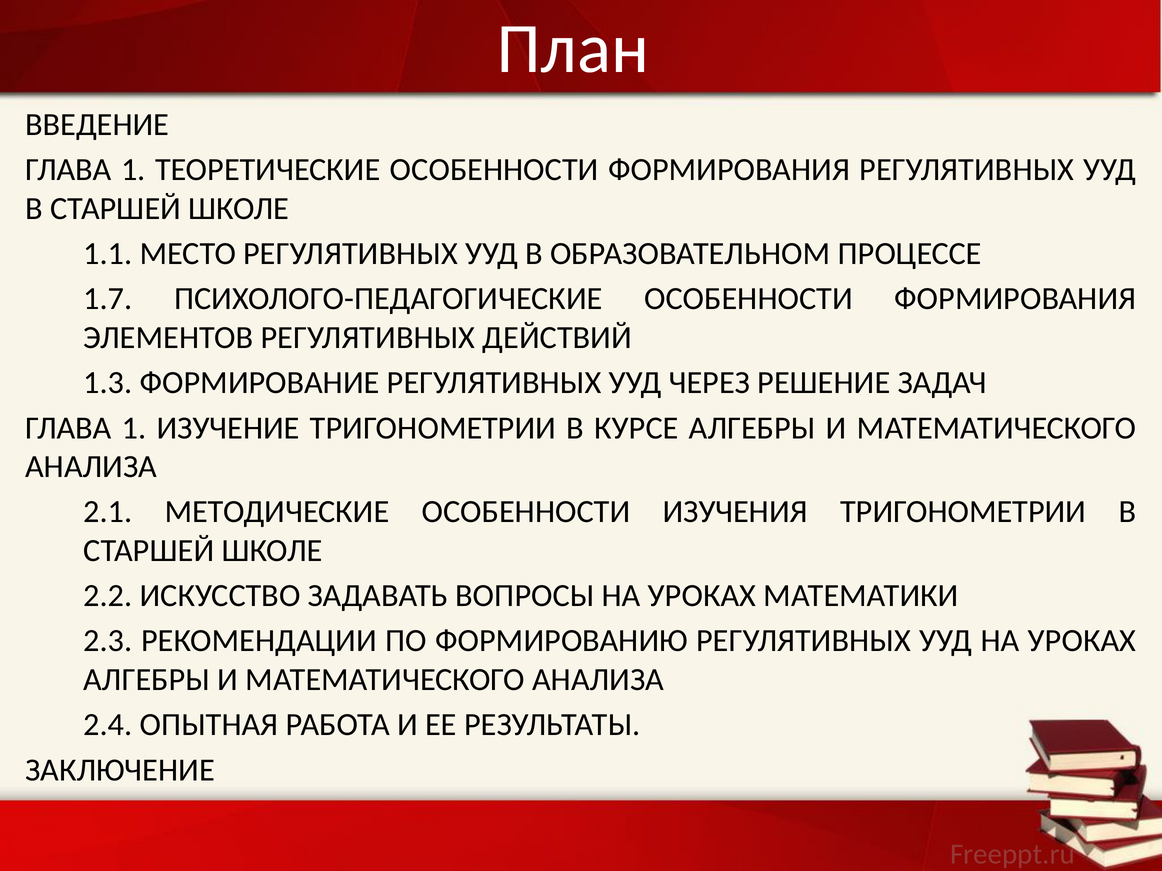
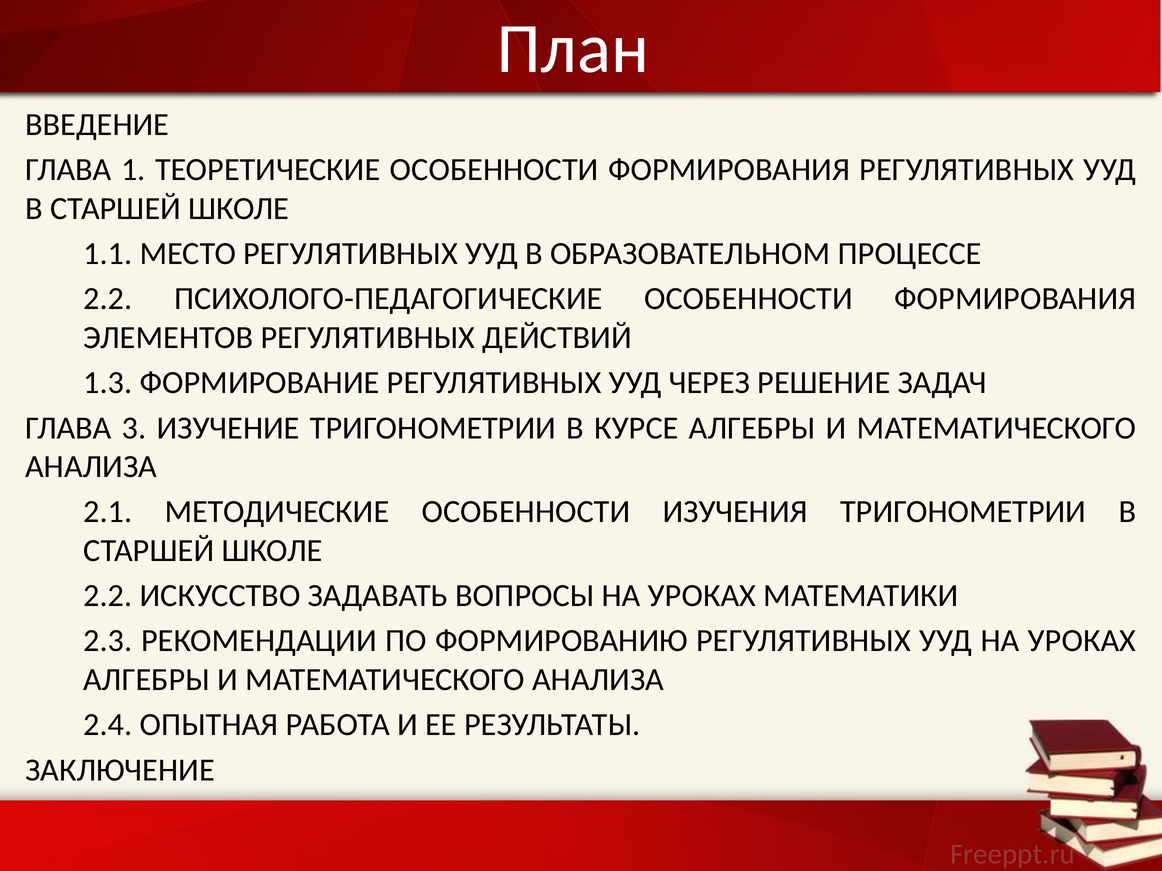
1.7: 1.7 -> 2.2 (108, 299)
1: 1 -> 3 (134, 428)
